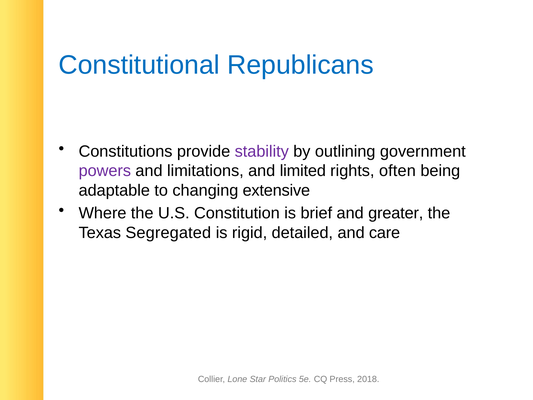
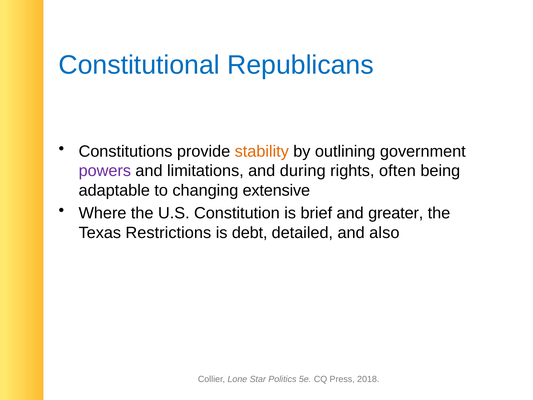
stability colour: purple -> orange (262, 151)
limited: limited -> during (303, 171)
Segregated: Segregated -> Restrictions (168, 233)
rigid: rigid -> debt (250, 233)
care: care -> also (384, 233)
